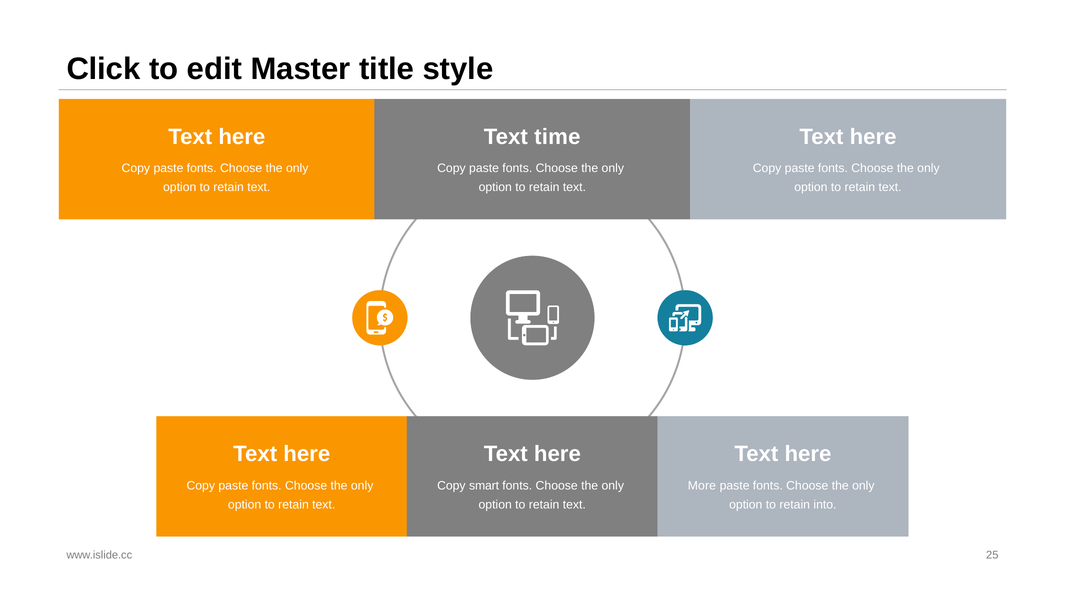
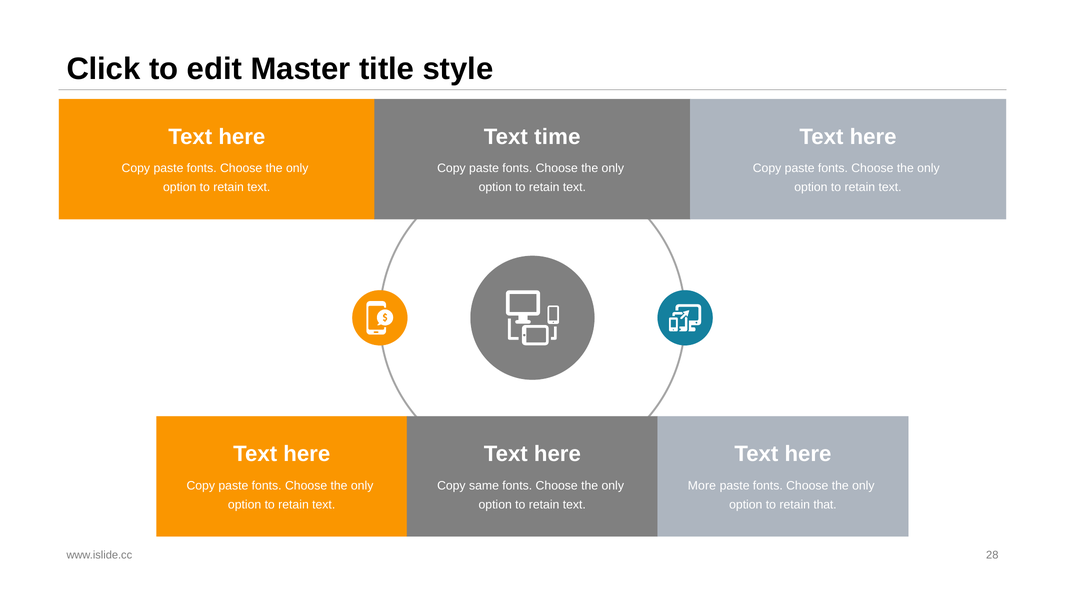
smart: smart -> same (484, 486)
into: into -> that (825, 505)
25: 25 -> 28 (992, 555)
